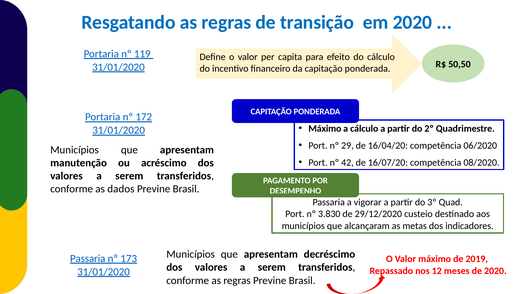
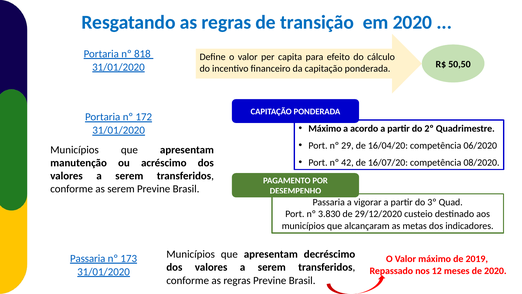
119: 119 -> 818 (142, 54)
a cálculo: cálculo -> acordo (364, 128)
as dados: dados -> serem (121, 189)
